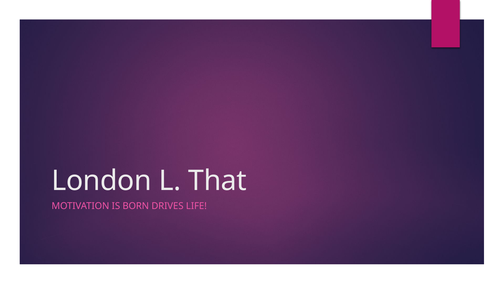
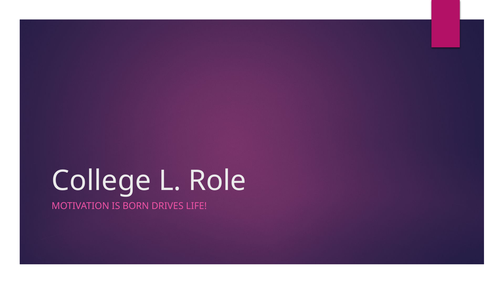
London: London -> College (101, 181)
That: That -> Role (217, 181)
